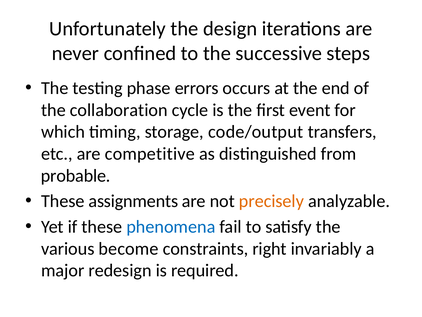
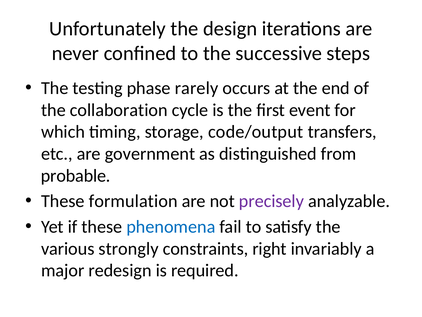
errors: errors -> rarely (197, 88)
competitive: competitive -> government (150, 154)
assignments: assignments -> formulation (133, 201)
precisely colour: orange -> purple (271, 201)
become: become -> strongly (129, 248)
